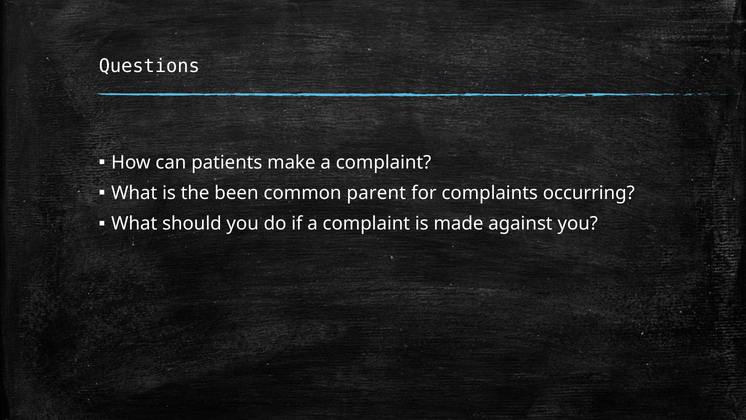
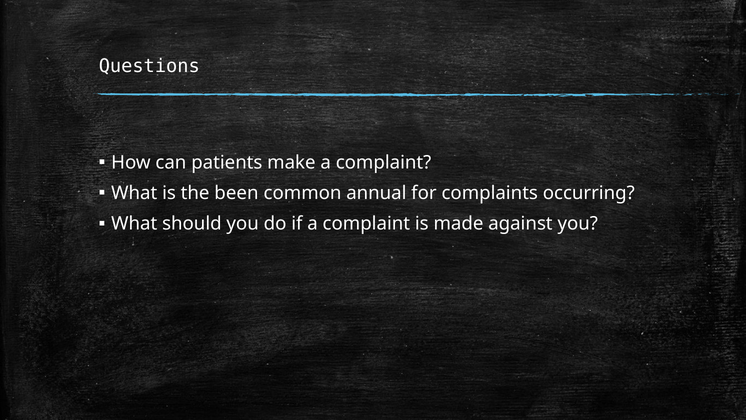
parent: parent -> annual (376, 193)
